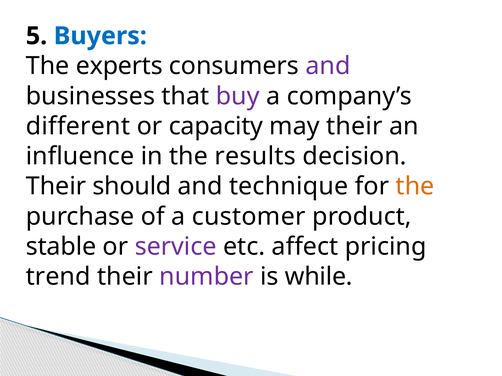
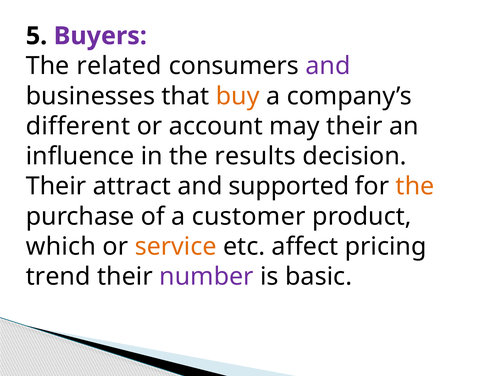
Buyers colour: blue -> purple (100, 36)
experts: experts -> related (119, 66)
buy colour: purple -> orange (238, 96)
capacity: capacity -> account (216, 126)
should: should -> attract (132, 187)
technique: technique -> supported (289, 187)
stable: stable -> which (61, 247)
service colour: purple -> orange (176, 247)
while: while -> basic (319, 277)
